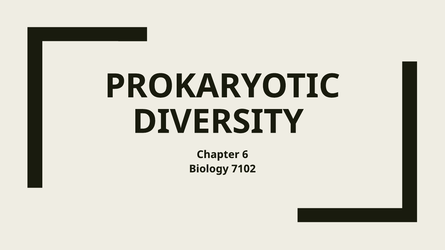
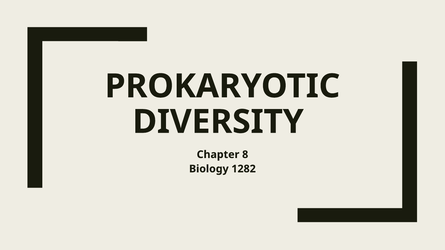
6: 6 -> 8 (245, 155)
7102: 7102 -> 1282 (244, 169)
